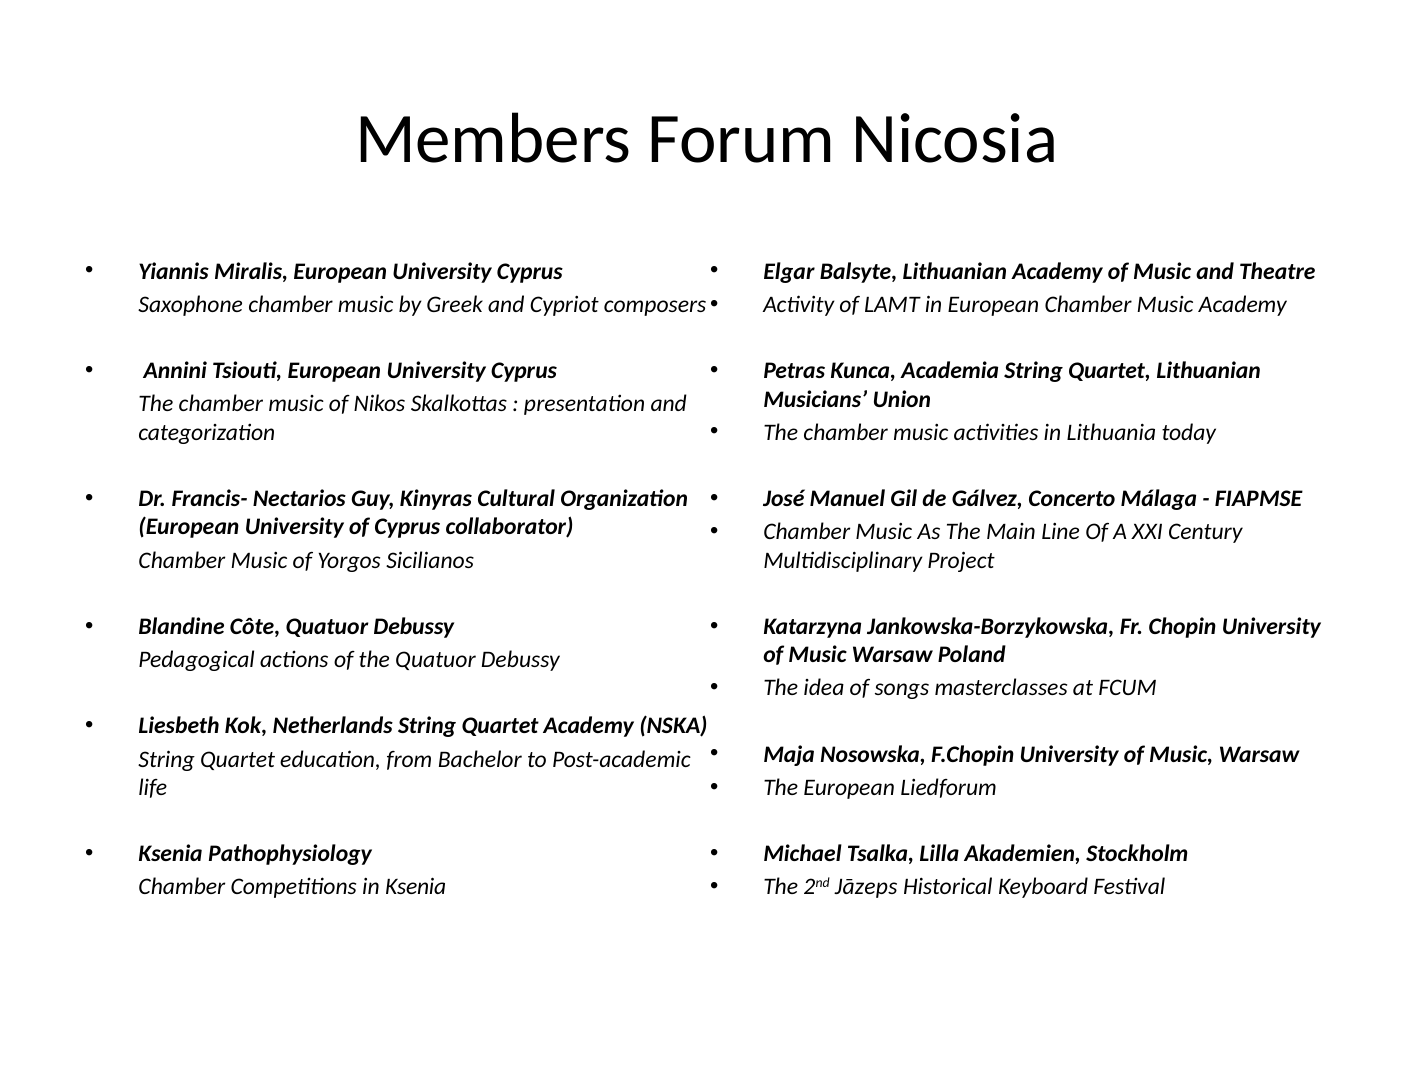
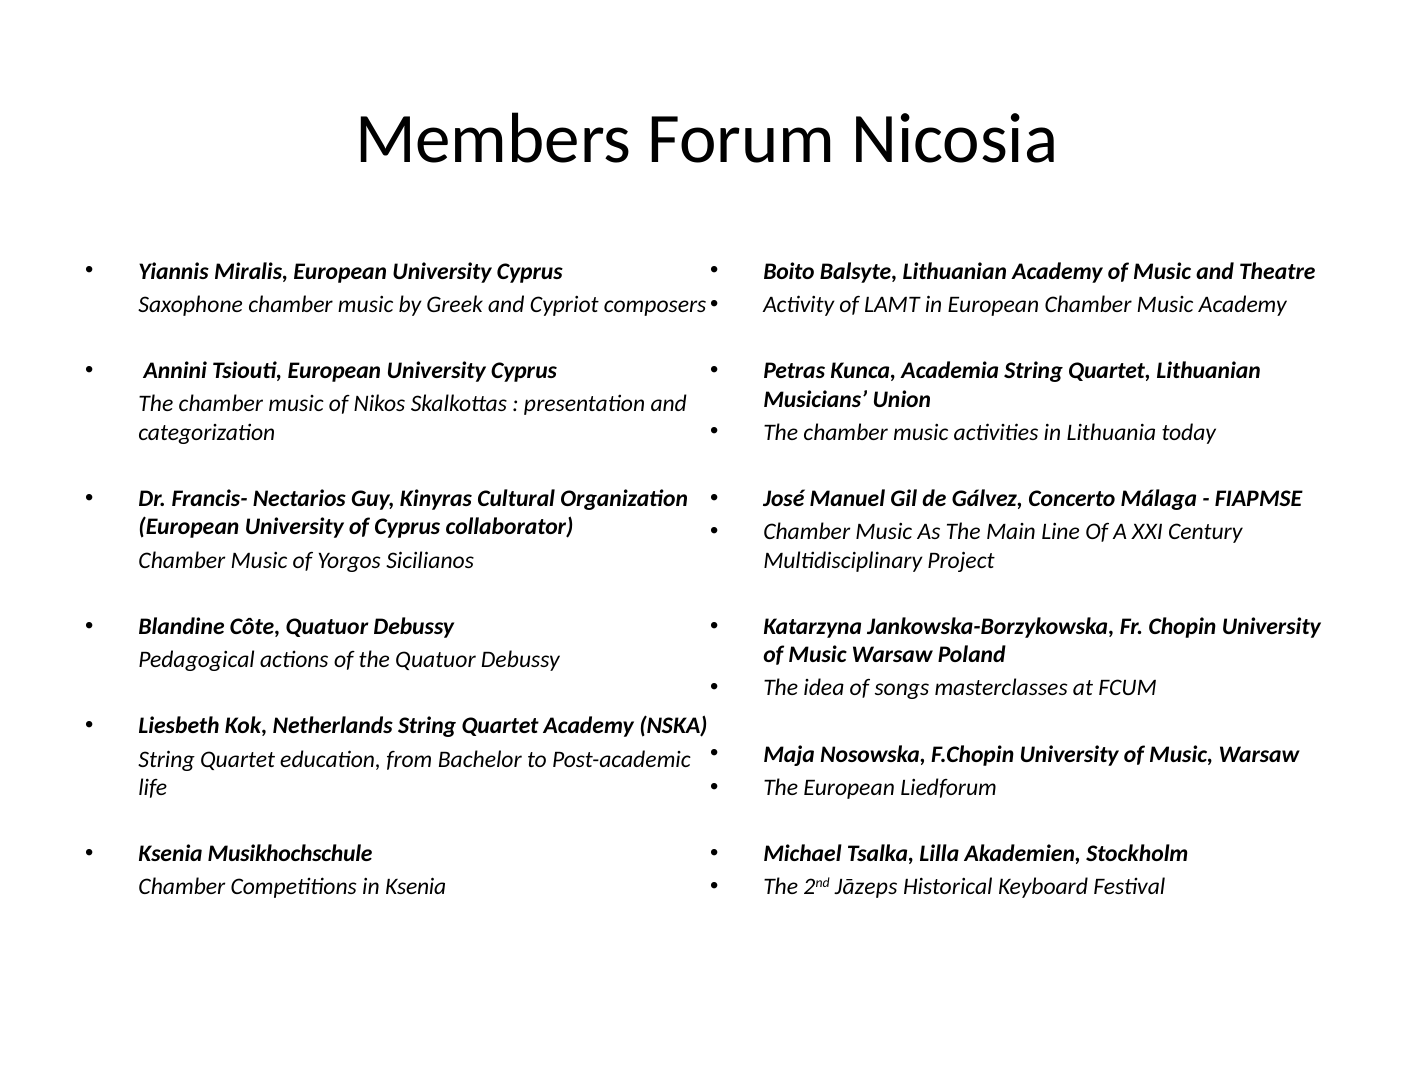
Elgar: Elgar -> Boito (789, 271)
Pathophysiology: Pathophysiology -> Musikhochschule (290, 854)
